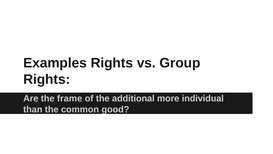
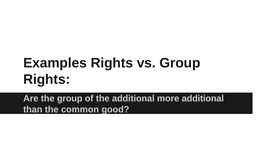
the frame: frame -> group (70, 98)
more individual: individual -> additional (203, 98)
